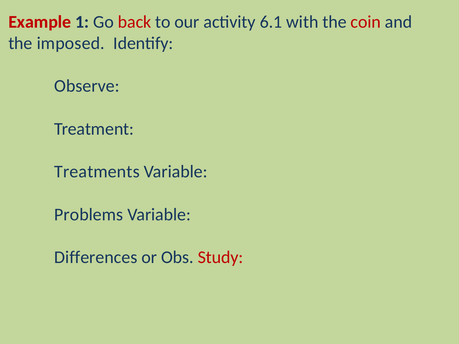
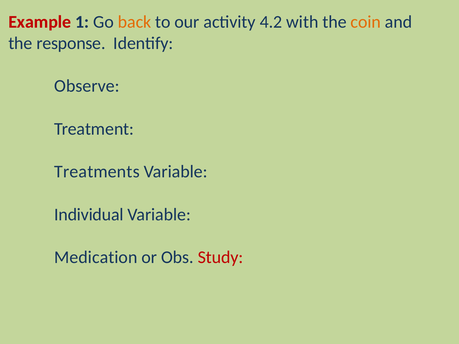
back colour: red -> orange (135, 22)
6.1: 6.1 -> 4.2 (271, 22)
coin colour: red -> orange (366, 22)
imposed: imposed -> response (71, 43)
Problems: Problems -> Individual (89, 215)
Differences: Differences -> Medication (96, 258)
